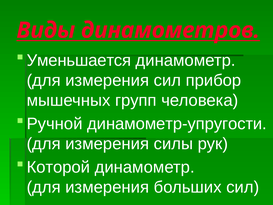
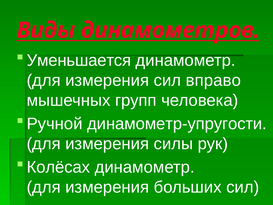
прибор: прибор -> вправо (213, 80)
Которой: Которой -> Колёсах (58, 167)
